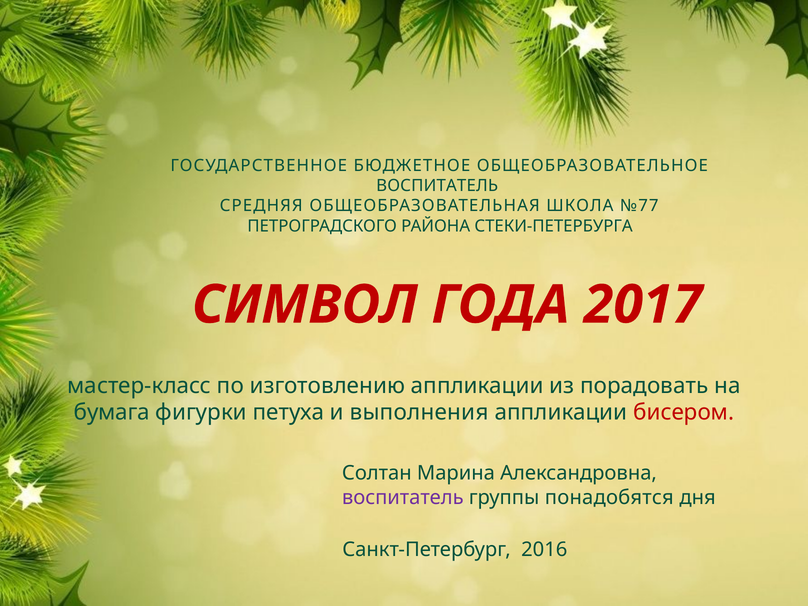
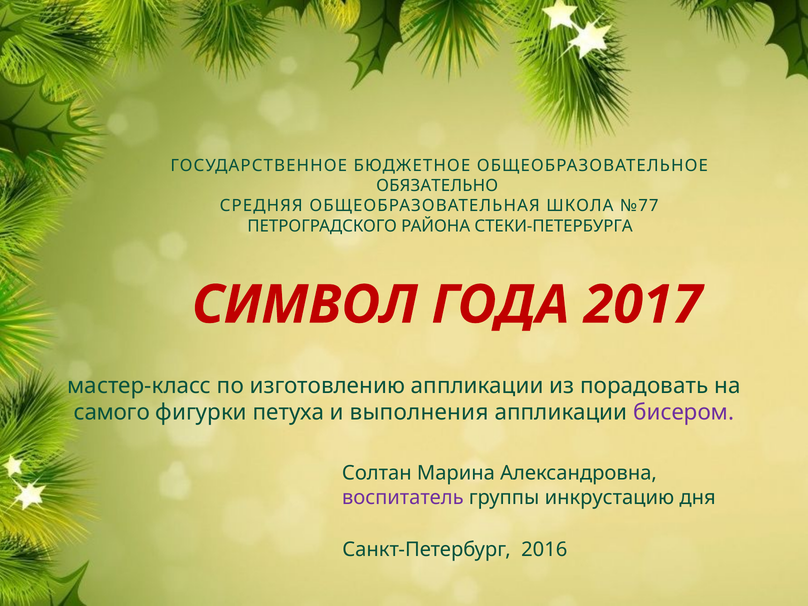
ВОСПИТАТЕЛЬ: ВОСПИТАТЕЛЬ -> ОБЯЗАТЕЛЬНО (437, 186)
бумага: бумага -> самого (112, 413)
бисером colour: red -> purple (684, 413)
понадобятся: понадобятся -> инкрустацию (609, 497)
